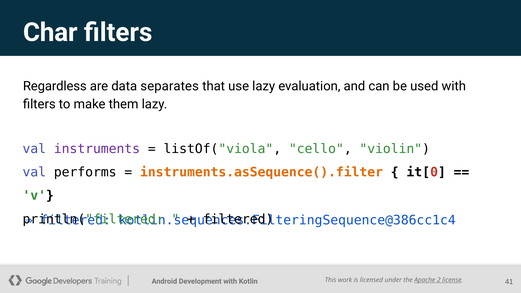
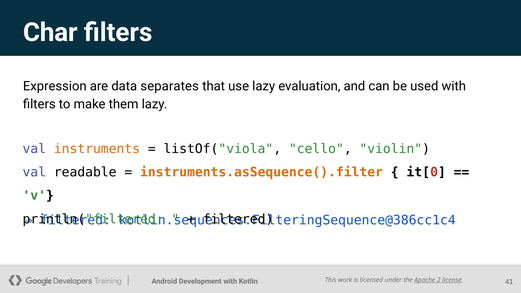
Regardless: Regardless -> Expression (55, 86)
instruments colour: purple -> orange (97, 149)
performs: performs -> readable (85, 172)
